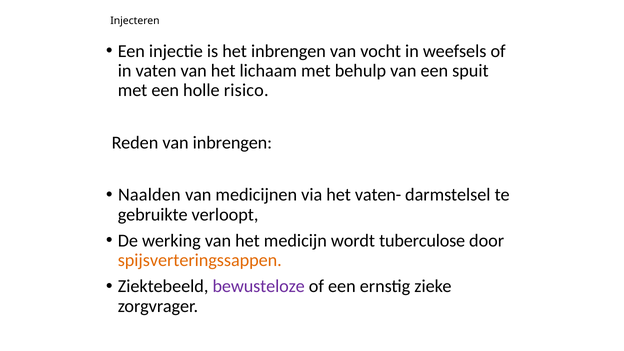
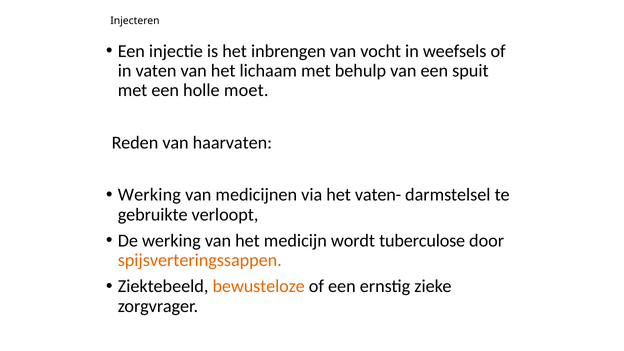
risico: risico -> moet (246, 90)
van inbrengen: inbrengen -> haarvaten (232, 143)
Naalden: Naalden -> Werking (149, 195)
bewusteloze colour: purple -> orange (259, 286)
